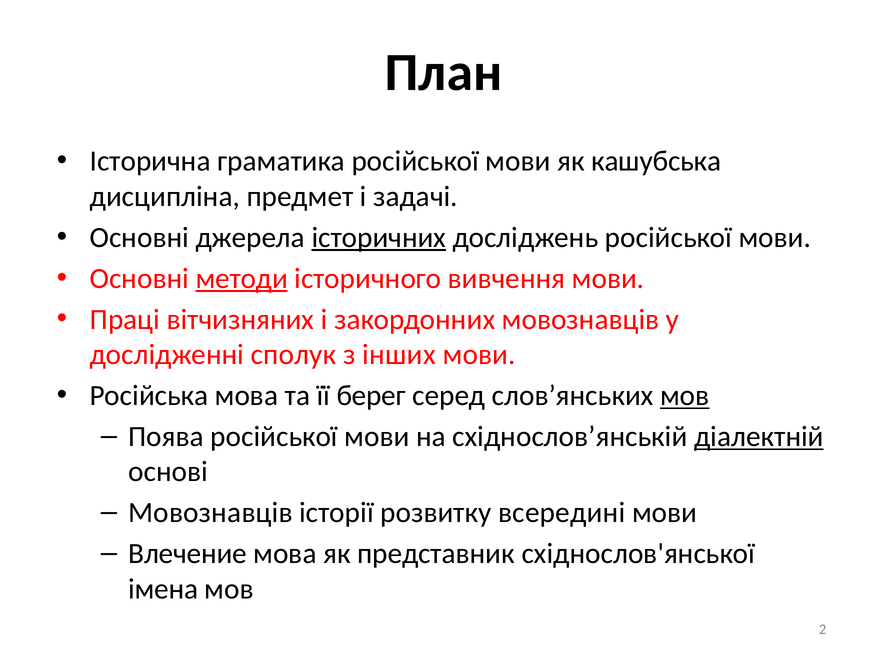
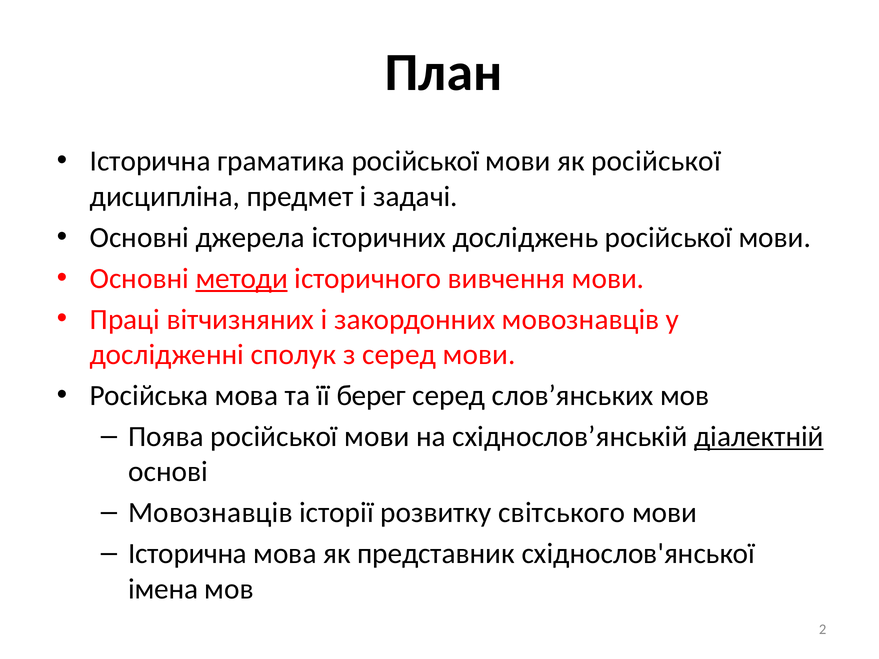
як кашубська: кашубська -> російської (656, 161)
історичних underline: present -> none (379, 238)
з інших: інших -> серед (399, 355)
мов underline: present -> none (685, 396)
всередині: всередині -> світського (562, 513)
Влечение: Влечение -> Історична (188, 554)
